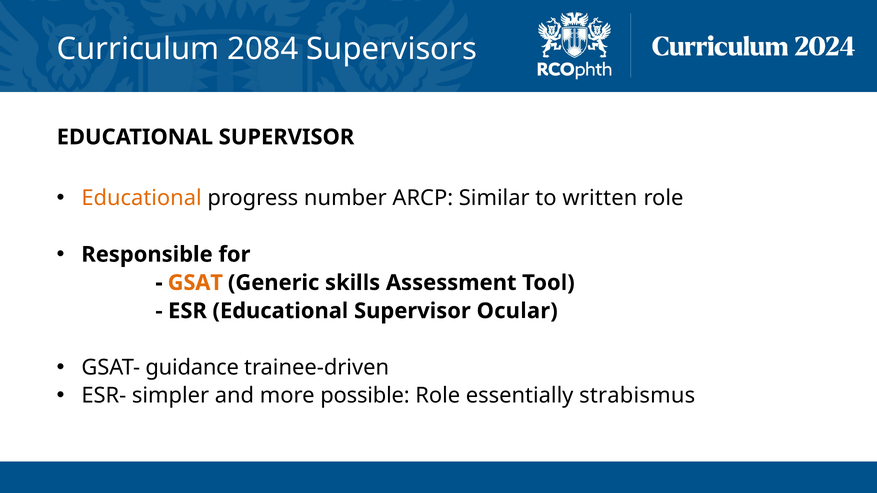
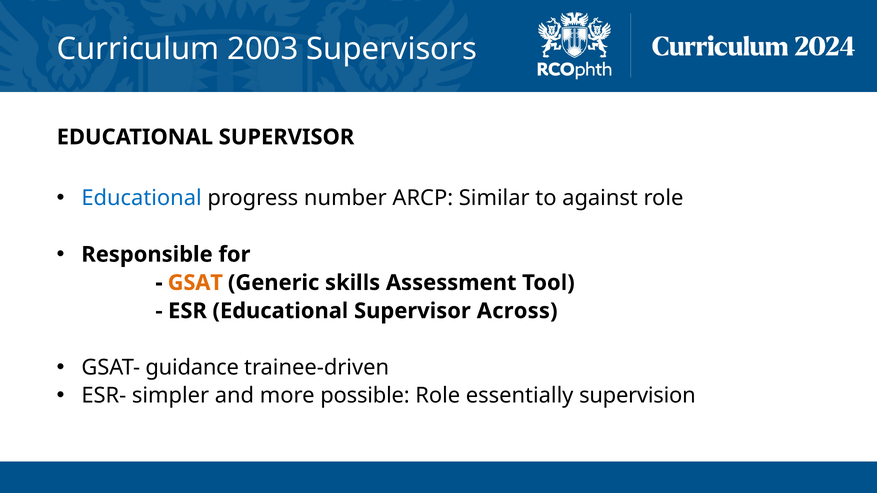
2084: 2084 -> 2003 (263, 49)
Educational colour: orange -> blue (142, 198)
written: written -> against (600, 198)
Ocular: Ocular -> Across (517, 311)
strabismus: strabismus -> supervision (637, 396)
